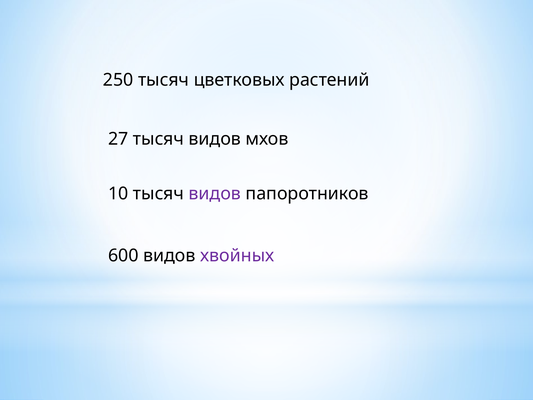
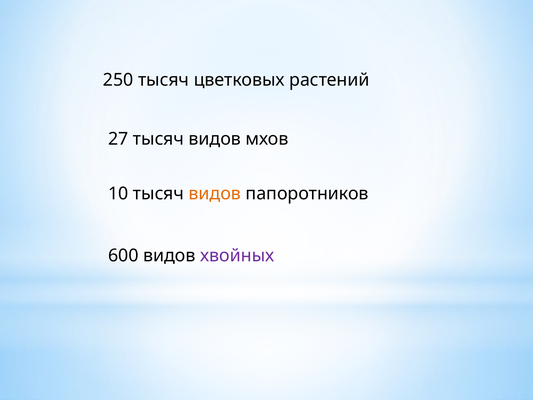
видов colour: purple -> orange (215, 193)
